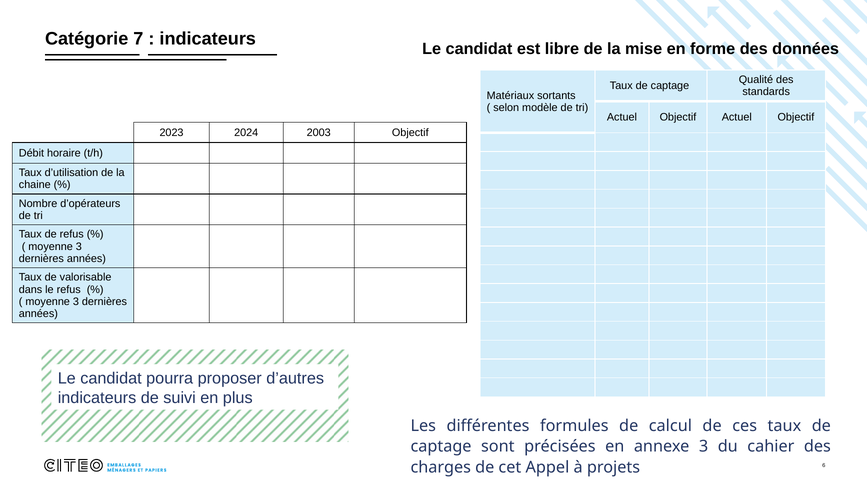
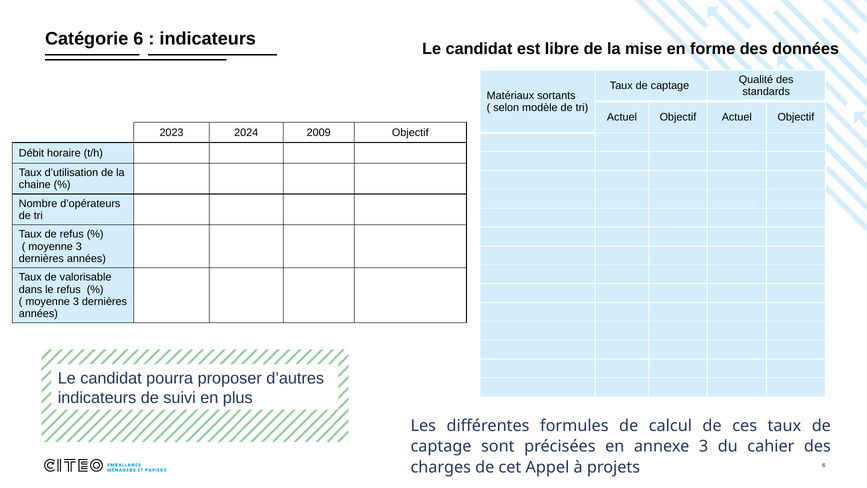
Catégorie 7: 7 -> 6 (138, 39)
2003: 2003 -> 2009 (319, 132)
